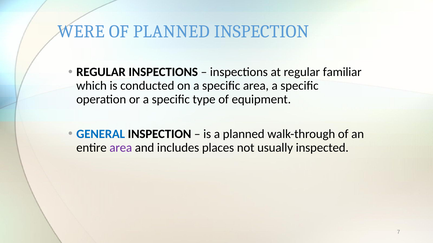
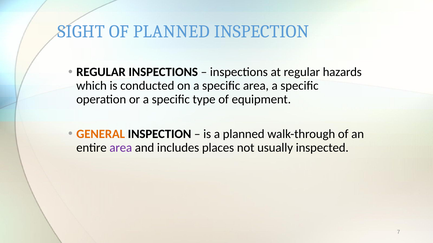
WERE: WERE -> SIGHT (81, 32)
familiar: familiar -> hazards (342, 72)
GENERAL colour: blue -> orange (101, 134)
